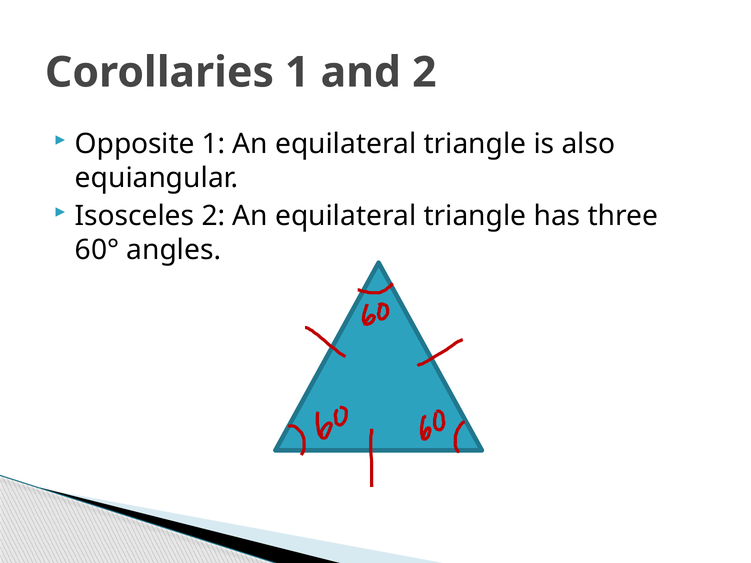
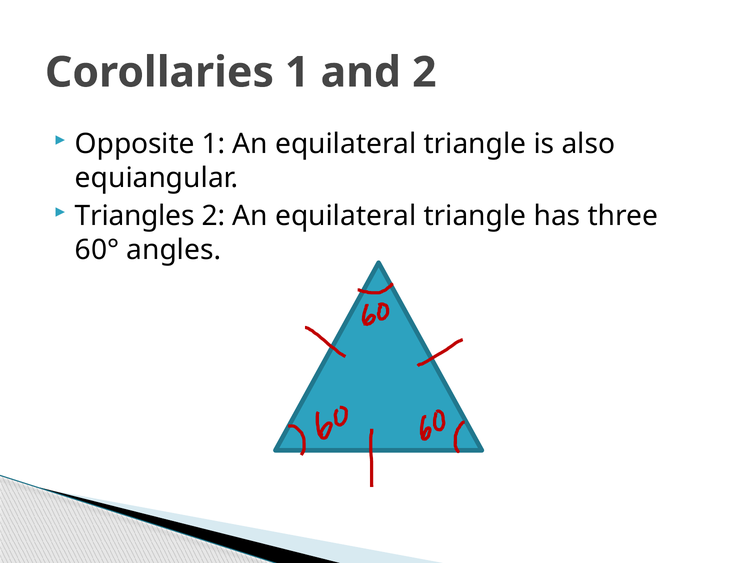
Isosceles: Isosceles -> Triangles (135, 216)
